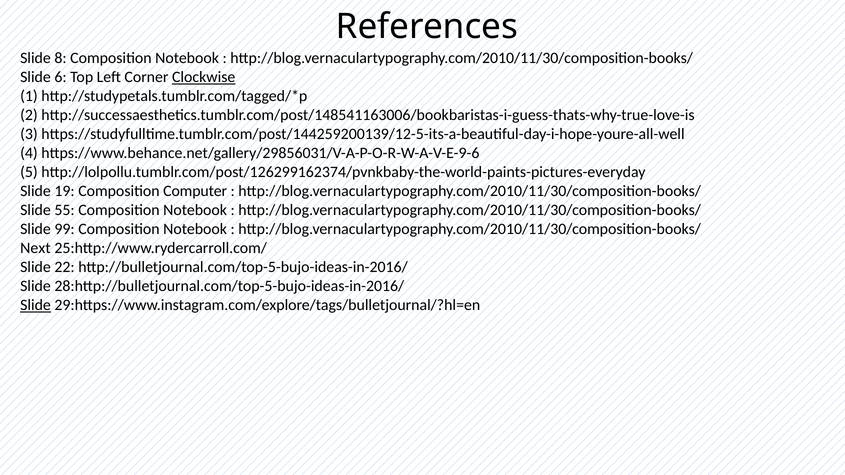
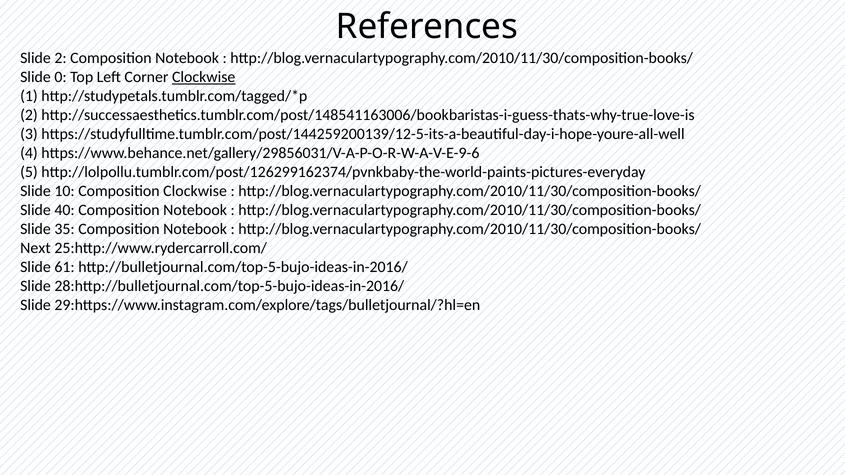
Slide 8: 8 -> 2 (61, 58)
6: 6 -> 0 (61, 77)
19: 19 -> 10 (65, 191)
Composition Computer: Computer -> Clockwise (195, 191)
55: 55 -> 40 (65, 210)
99: 99 -> 35 (65, 229)
22: 22 -> 61 (65, 267)
Slide underline: present -> none (35, 305)
